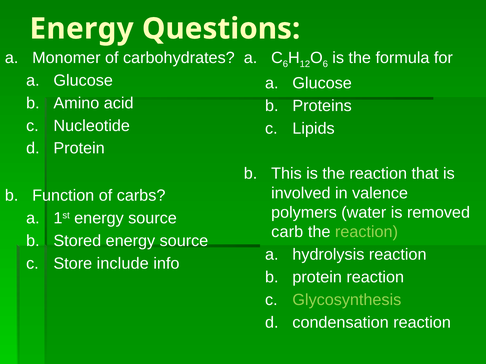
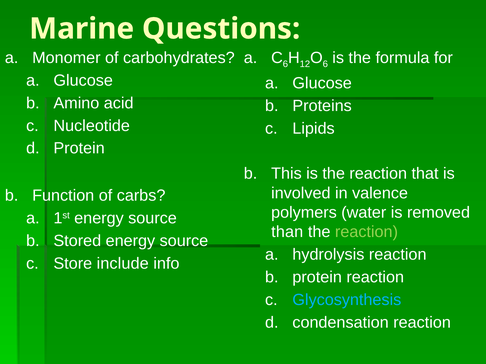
Energy: Energy -> Marine (82, 29)
carb: carb -> than (287, 232)
Glycosynthesis colour: light green -> light blue (347, 300)
